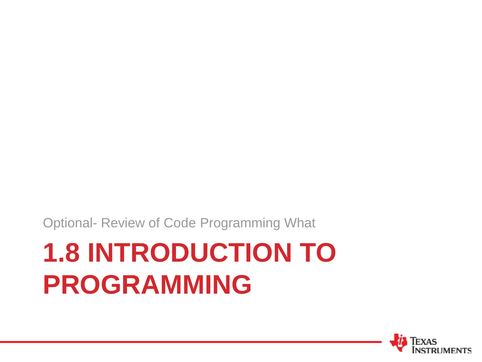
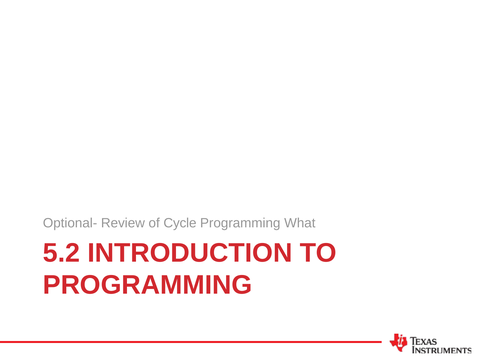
Code: Code -> Cycle (180, 223)
1.8: 1.8 -> 5.2 (61, 253)
